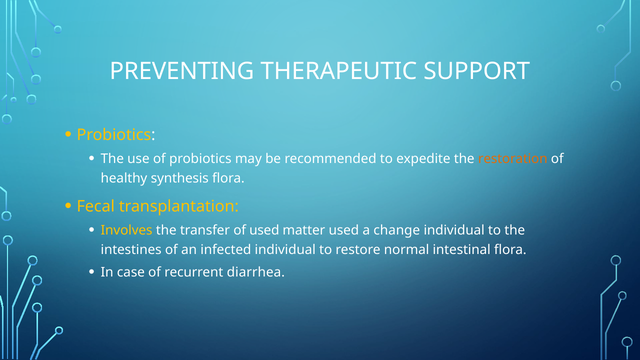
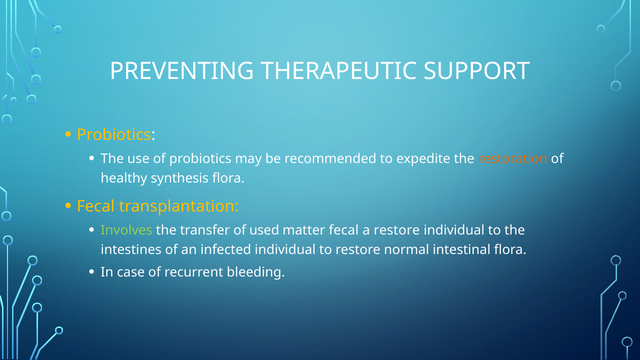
Involves colour: yellow -> light green (127, 230)
matter used: used -> fecal (344, 230)
a change: change -> restore (397, 230)
diarrhea: diarrhea -> bleeding (256, 272)
